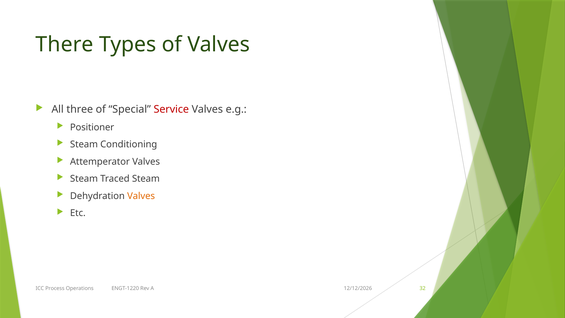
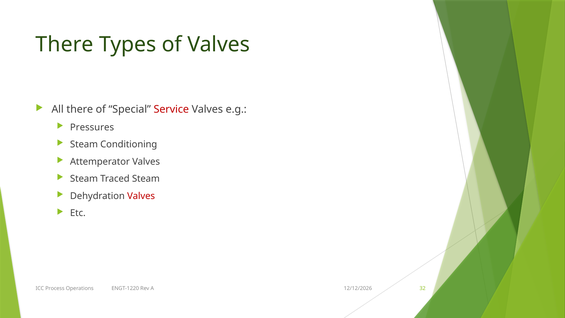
All three: three -> there (80, 109)
Positioner: Positioner -> Pressures (92, 127)
Valves colour: orange -> red (141, 196)
